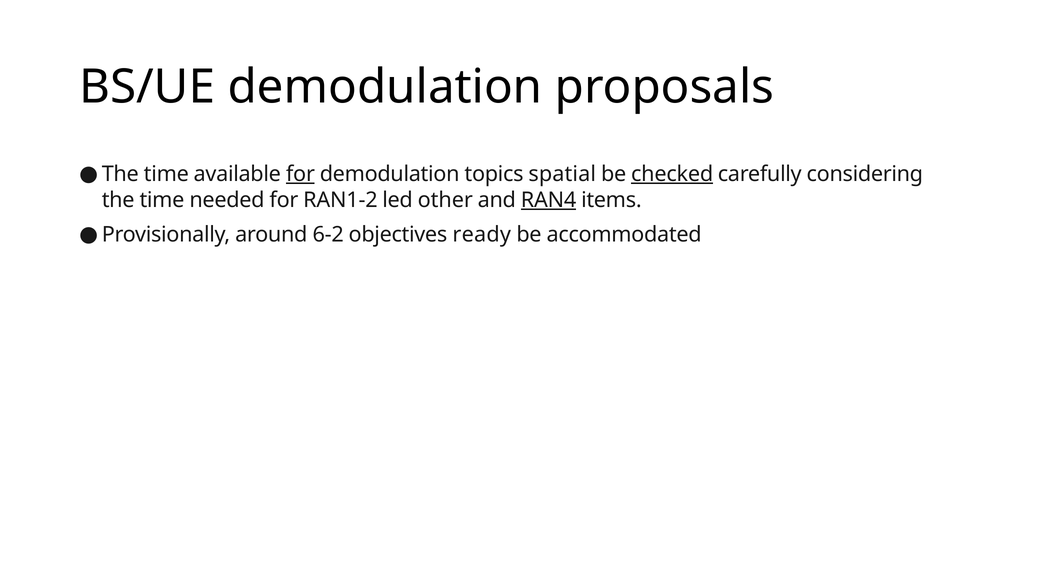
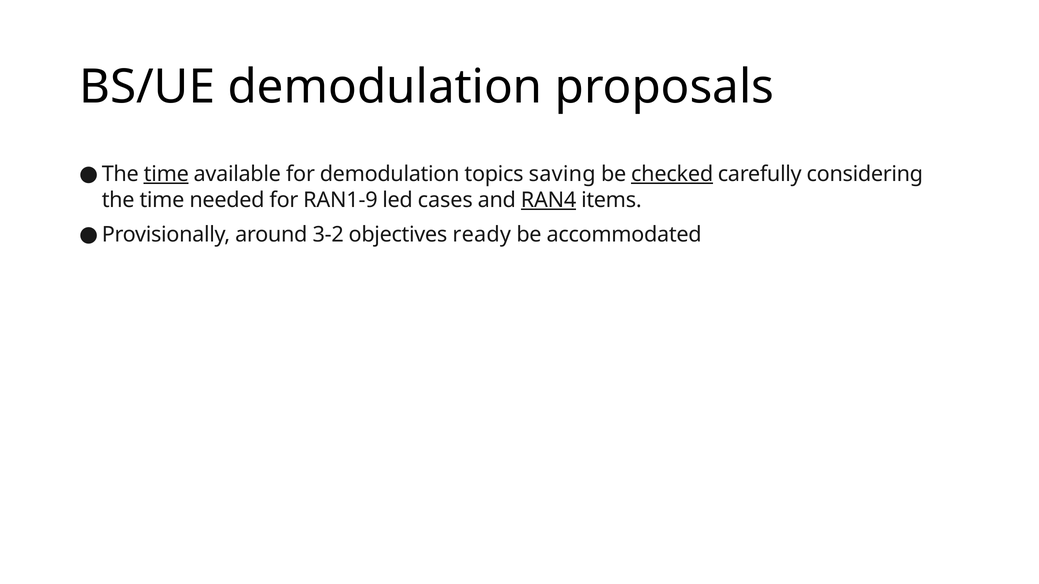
time underline: none -> present (166, 174)
for underline: present -> none (300, 174)
spatial: spatial -> saving (562, 174)
RAN1-2: RAN1-2 -> RAN1-9 (340, 200)
other: other -> cases (445, 200)
6-2: 6-2 -> 3-2 (328, 235)
